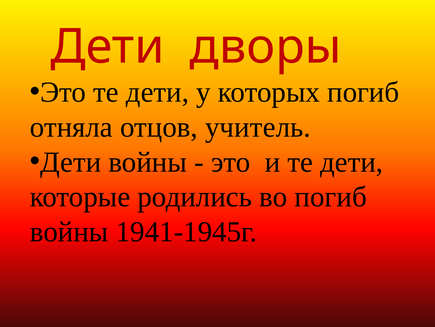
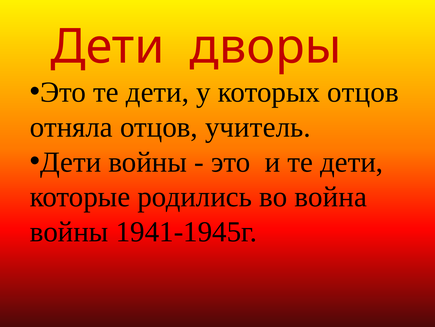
которых погиб: погиб -> отцов (363, 92)
во погиб: погиб -> война (331, 197)
